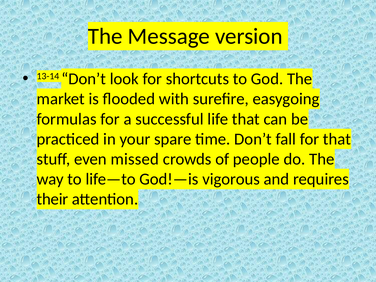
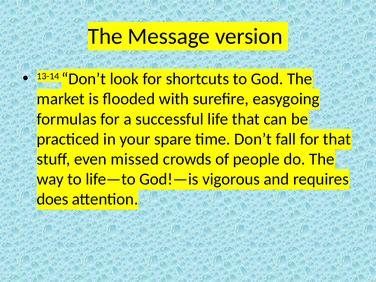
their: their -> does (52, 199)
